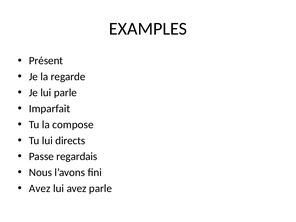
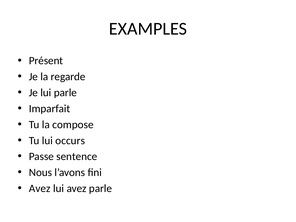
directs: directs -> occurs (70, 141)
regardais: regardais -> sentence (77, 157)
